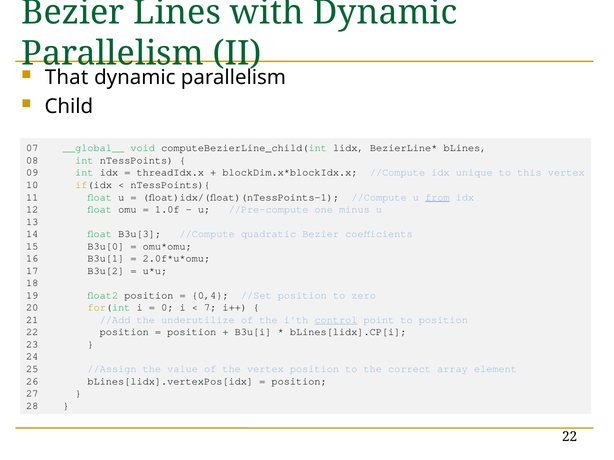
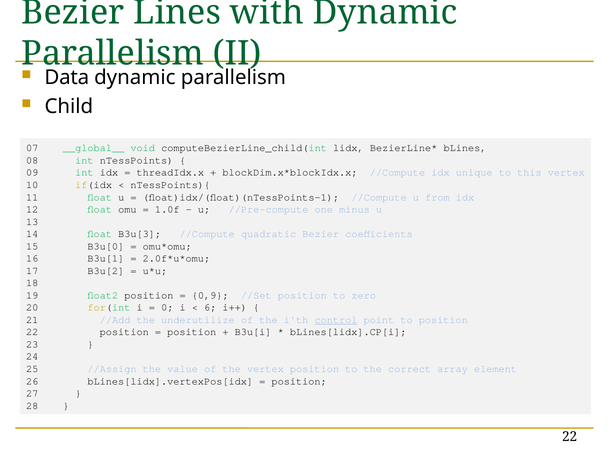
That: That -> Data (67, 78)
from underline: present -> none (437, 197)
0,4: 0,4 -> 0,9 (210, 296)
7: 7 -> 6 (210, 308)
